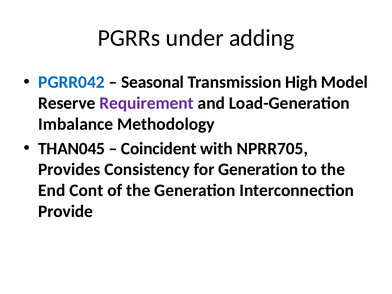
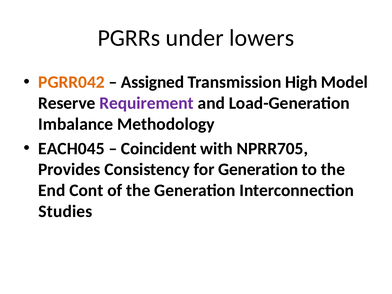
adding: adding -> lowers (262, 38)
PGRR042 colour: blue -> orange (71, 82)
Seasonal: Seasonal -> Assigned (153, 82)
THAN045: THAN045 -> EACH045 (71, 149)
Provide: Provide -> Studies (65, 211)
